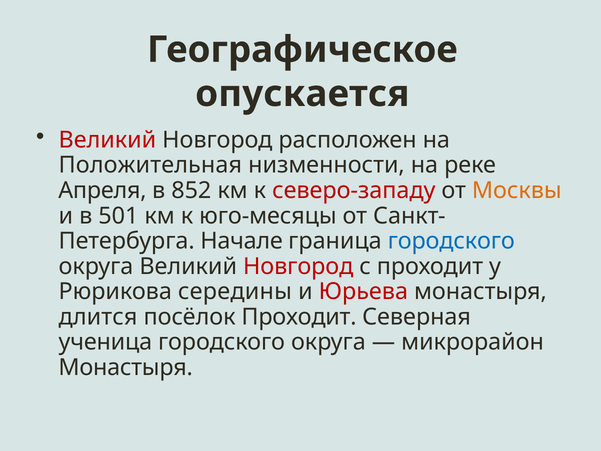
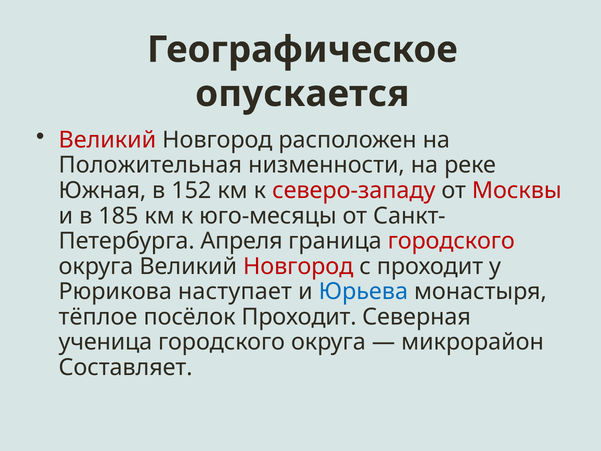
Апреля: Апреля -> Южная (102, 190)
852: 852 -> 152 (191, 190)
Москвы colour: orange -> red (517, 190)
501: 501 -> 185 (118, 216)
Начале: Начале -> Апреля (242, 241)
городского colour: blue -> red (451, 241)
середины: середины -> наступает (235, 291)
Юрьева colour: red -> blue (363, 291)
длится: длится -> тёплое (98, 317)
Монастыря: Монастыря -> Составляет (126, 367)
